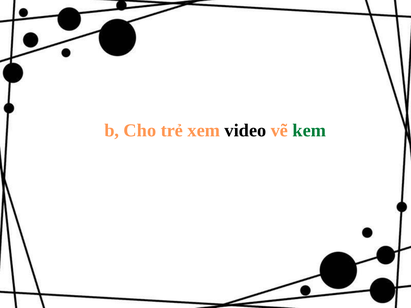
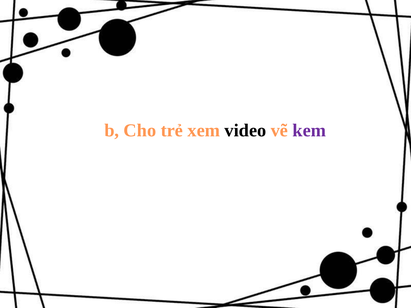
kem colour: green -> purple (309, 131)
